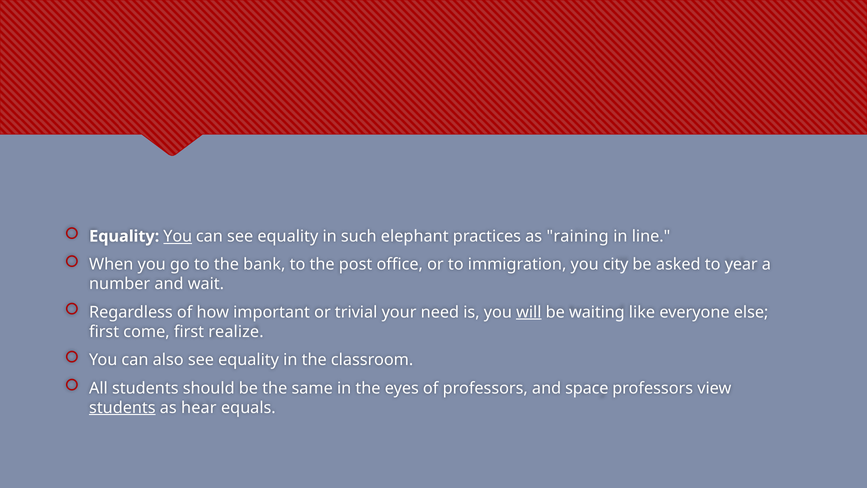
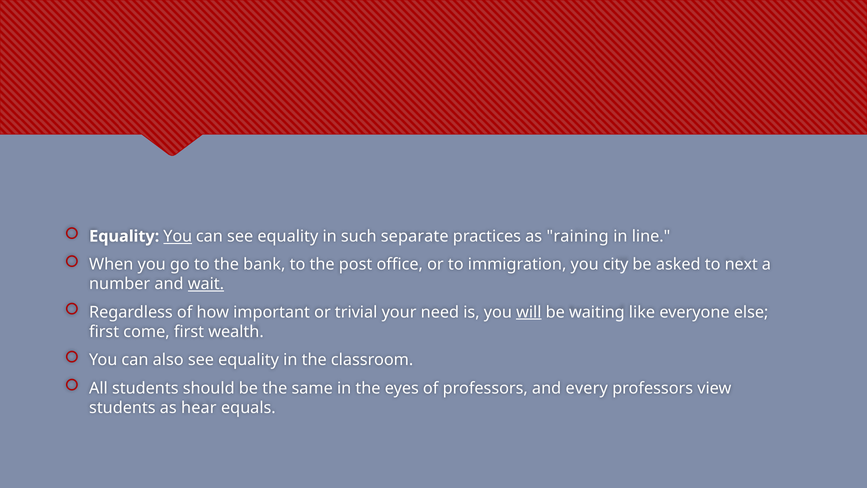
elephant: elephant -> separate (415, 236)
year: year -> next (741, 264)
wait underline: none -> present (206, 284)
realize: realize -> wealth (236, 332)
space: space -> every (587, 388)
students underline: present -> none (122, 407)
